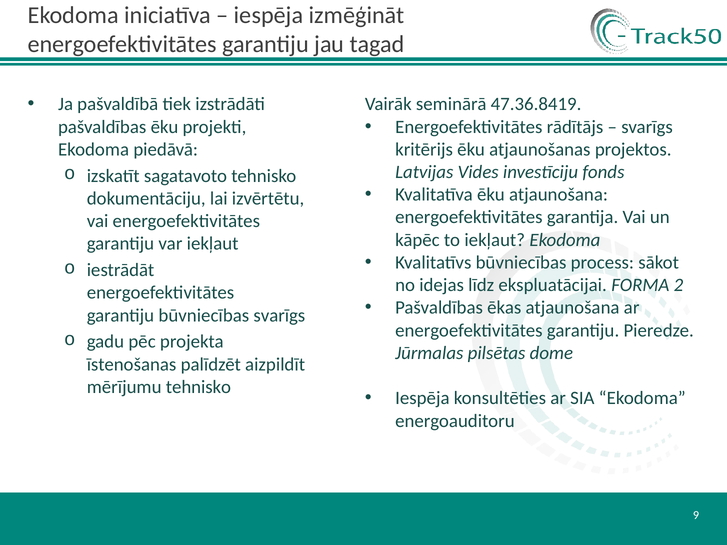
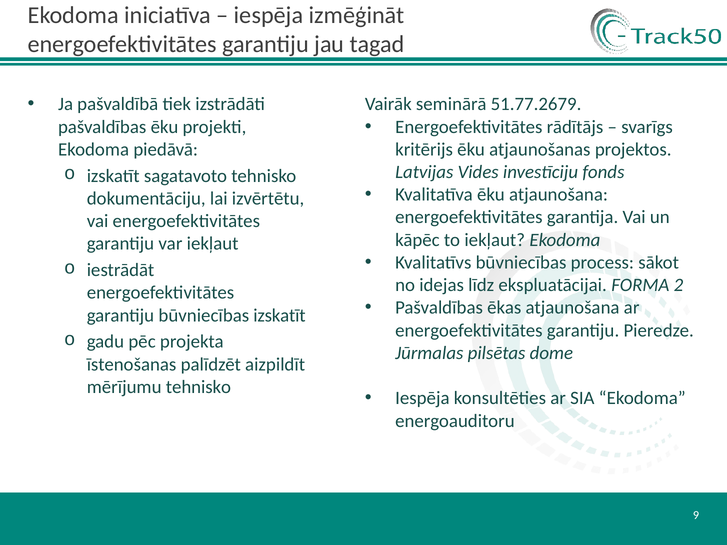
47.36.8419: 47.36.8419 -> 51.77.2679 (536, 104)
būvniecības svarīgs: svarīgs -> izskatīt (279, 315)
